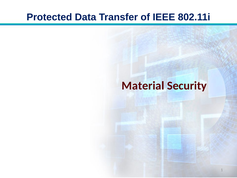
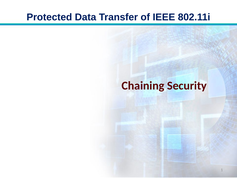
Material: Material -> Chaining (143, 86)
